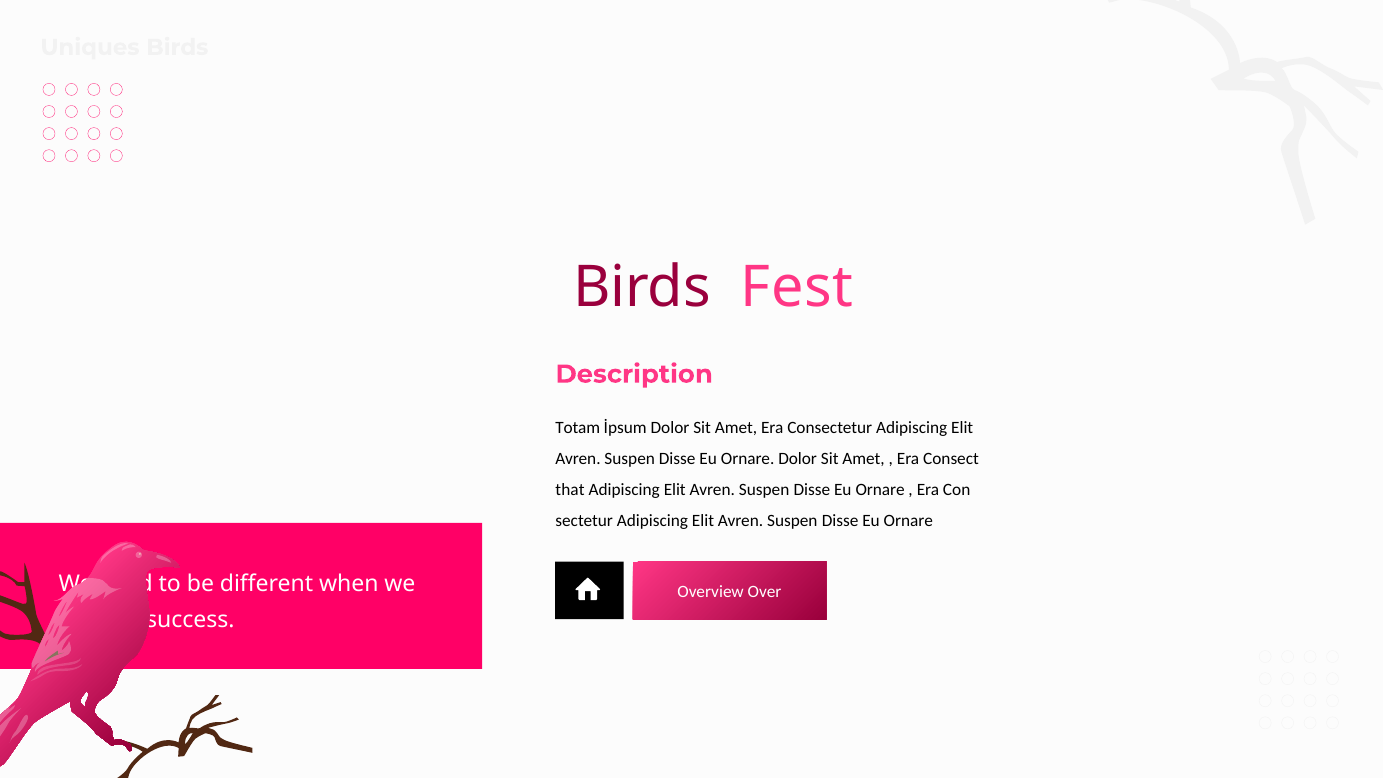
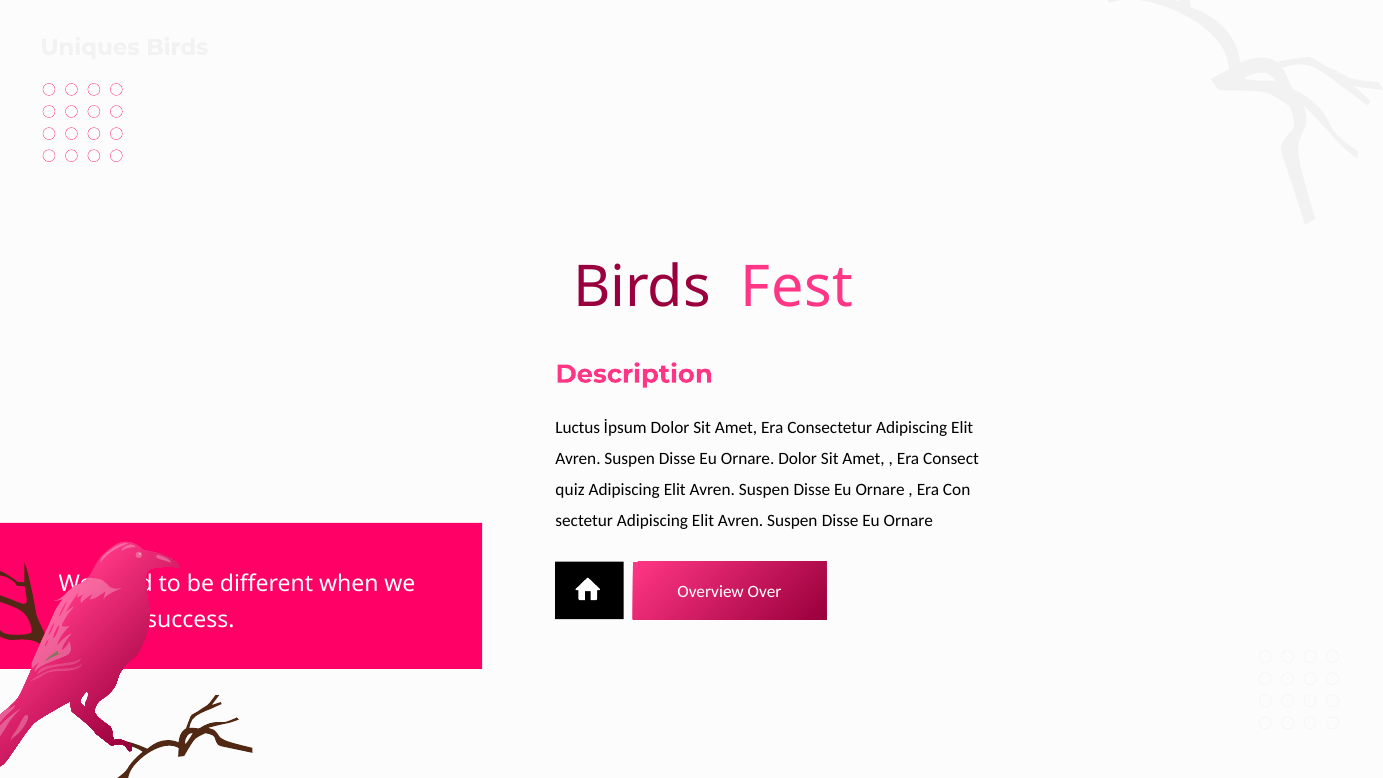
Totam: Totam -> Luctus (578, 428)
that: that -> quiz (570, 490)
